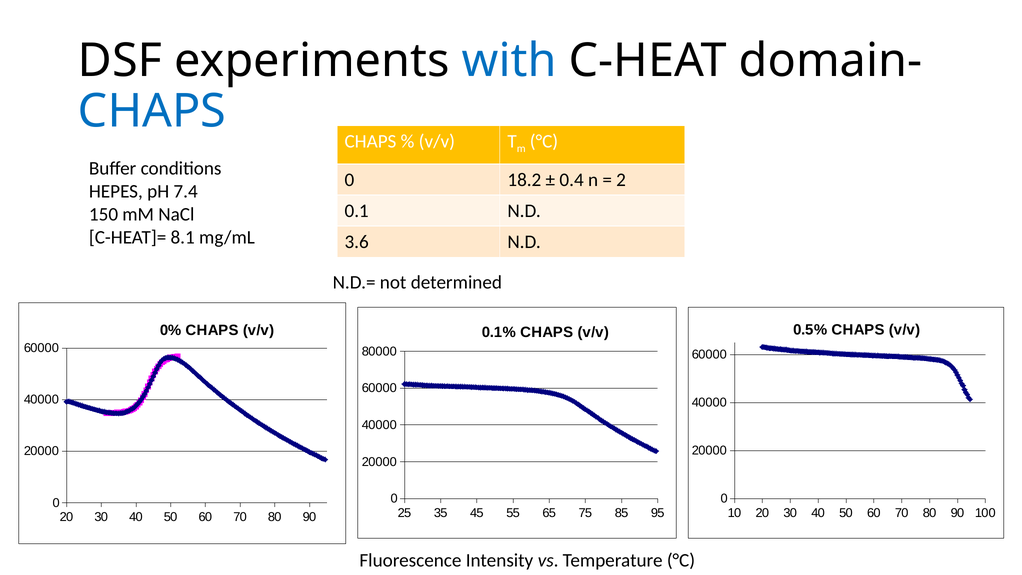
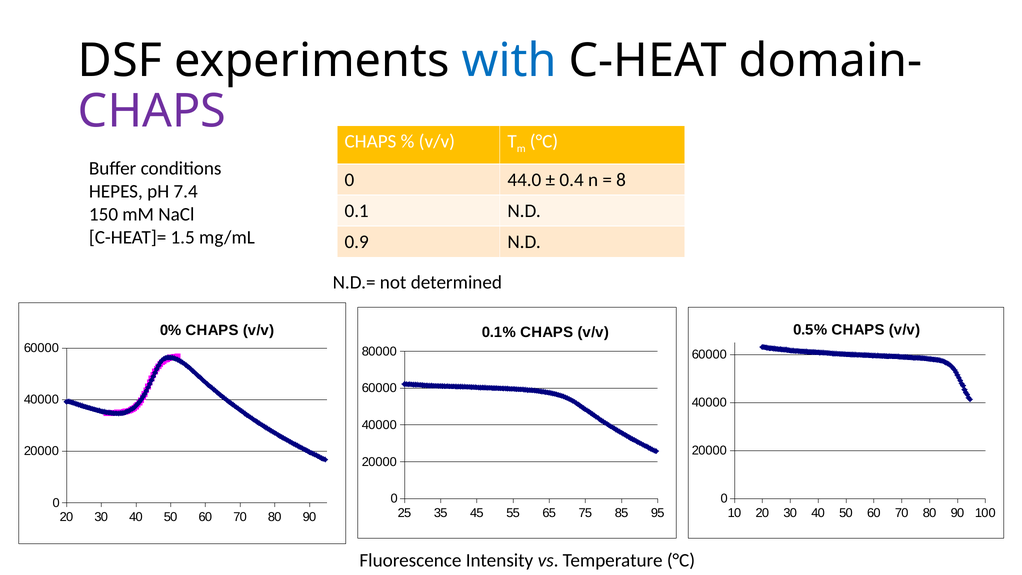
CHAPS colour: blue -> purple (152, 111)
18.2: 18.2 -> 44.0 (524, 180)
2: 2 -> 8 (621, 180)
8.1: 8.1 -> 1.5 (183, 237)
3.6: 3.6 -> 0.9 (357, 242)
